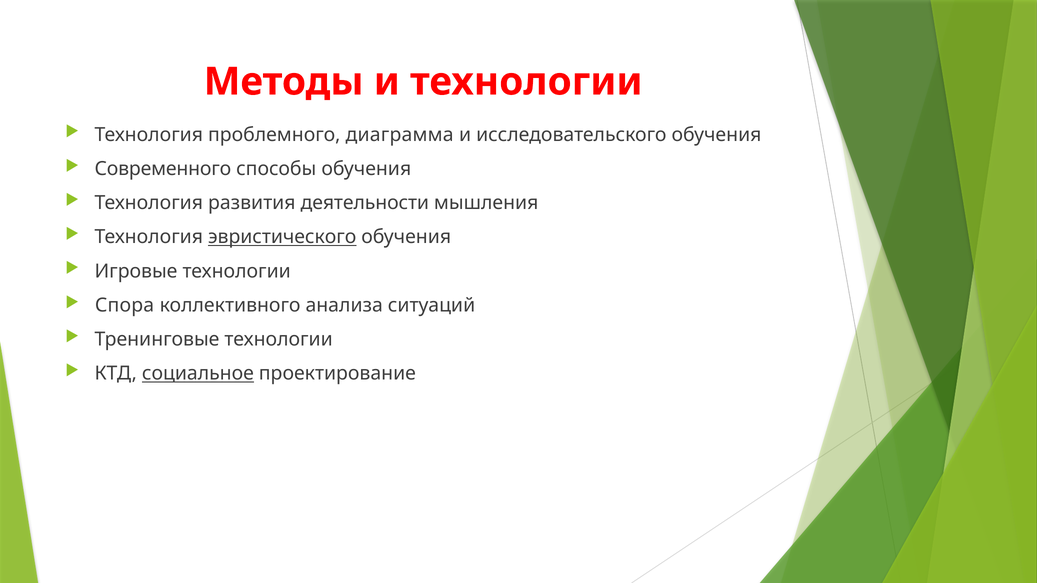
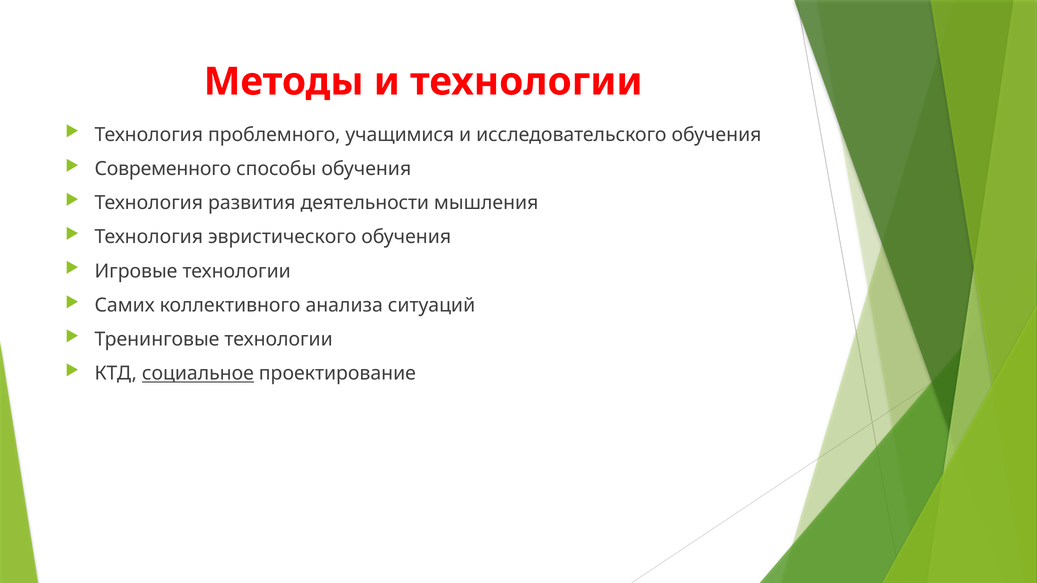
диаграмма: диаграмма -> учащимися (400, 135)
эвристического underline: present -> none (282, 237)
Спора: Спора -> Самих (125, 305)
